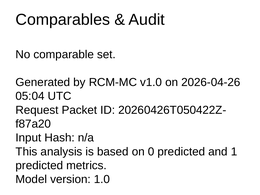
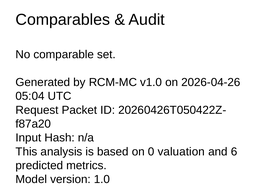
0 predicted: predicted -> valuation (181, 152)
1: 1 -> 6 (234, 152)
